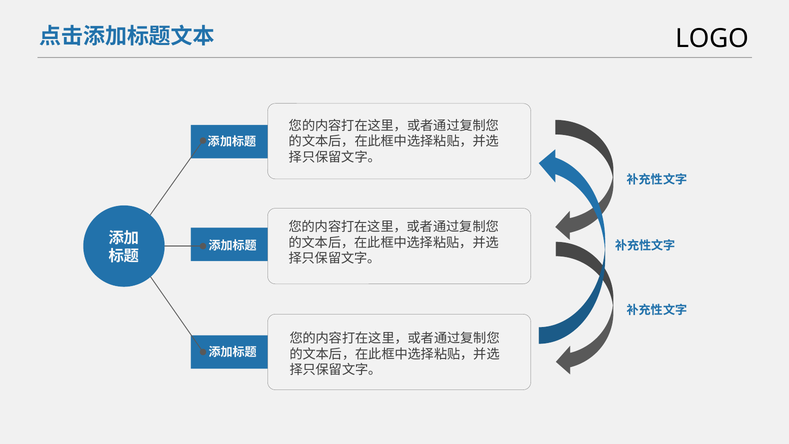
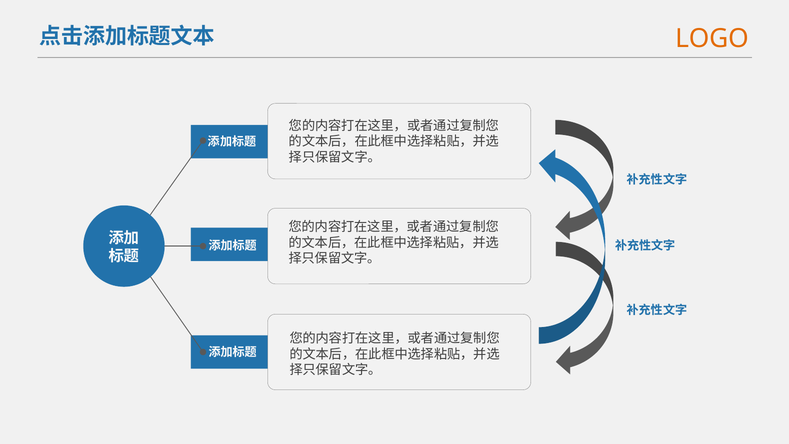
LOGO colour: black -> orange (712, 38)
